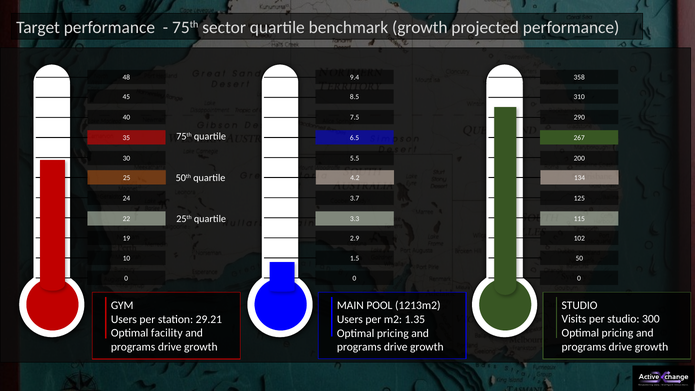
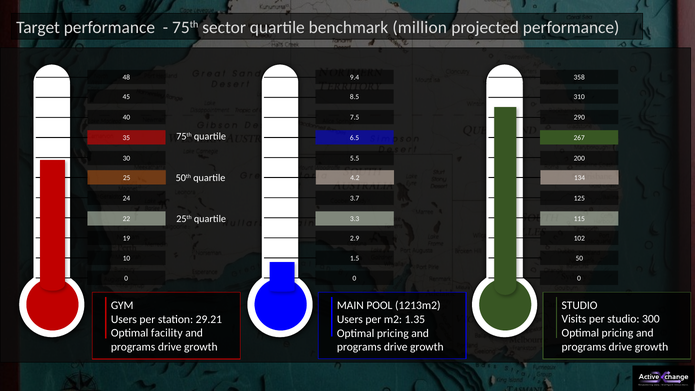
benchmark growth: growth -> million (420, 27)
